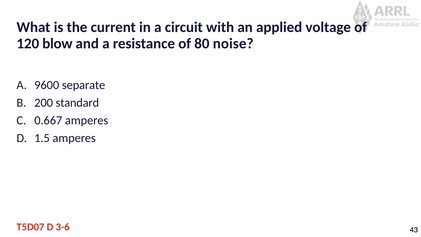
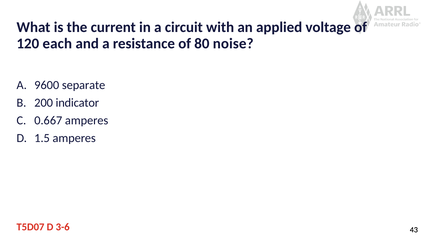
blow: blow -> each (57, 43)
standard: standard -> indicator (77, 103)
